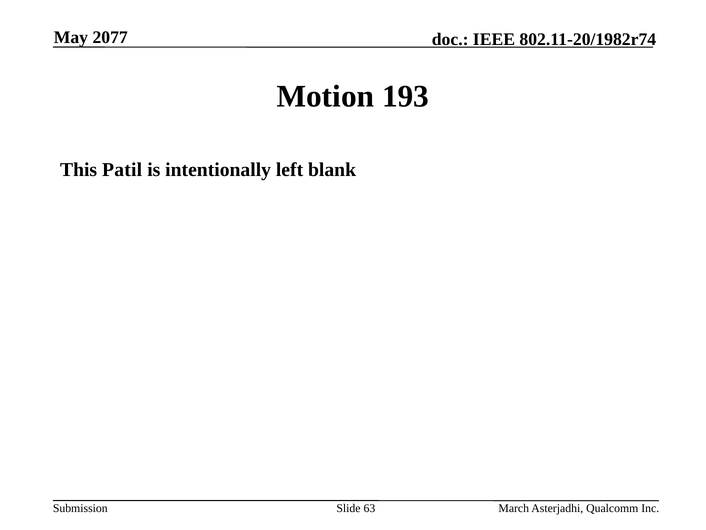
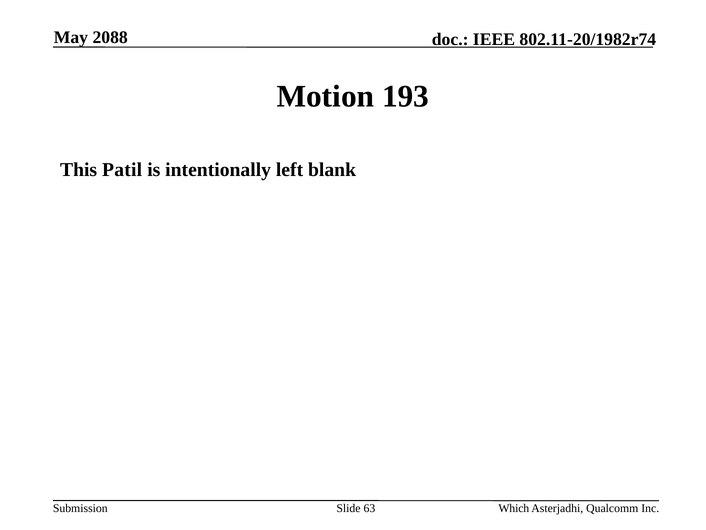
2077: 2077 -> 2088 (110, 37)
March: March -> Which (514, 508)
